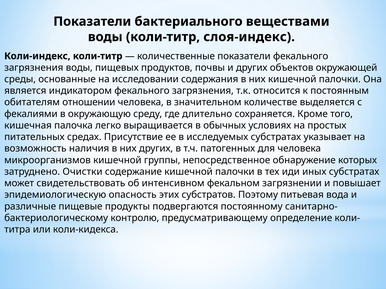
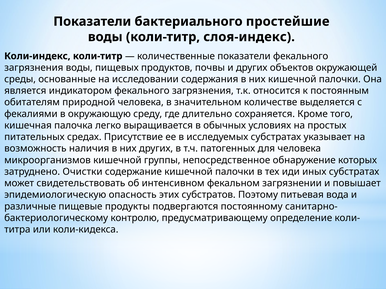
веществами: веществами -> простейшие (288, 22)
отношении: отношении -> природной (89, 102)
